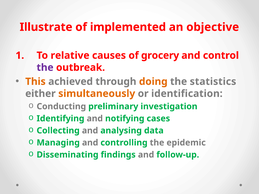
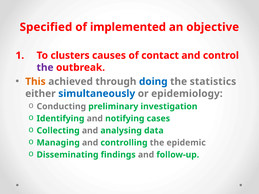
Illustrate: Illustrate -> Specified (46, 27)
relative: relative -> clusters (70, 56)
grocery: grocery -> contact (160, 56)
doing colour: orange -> blue (153, 82)
simultaneously colour: orange -> blue (97, 94)
identification: identification -> epidemiology (187, 94)
